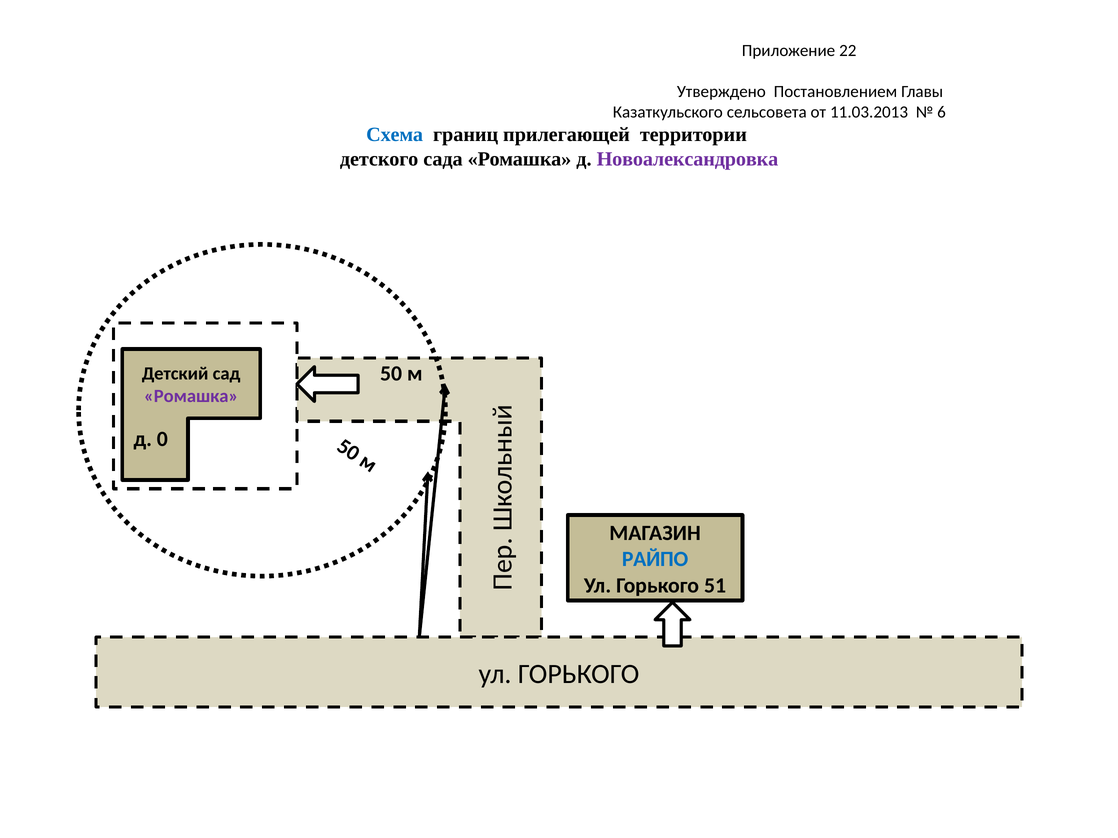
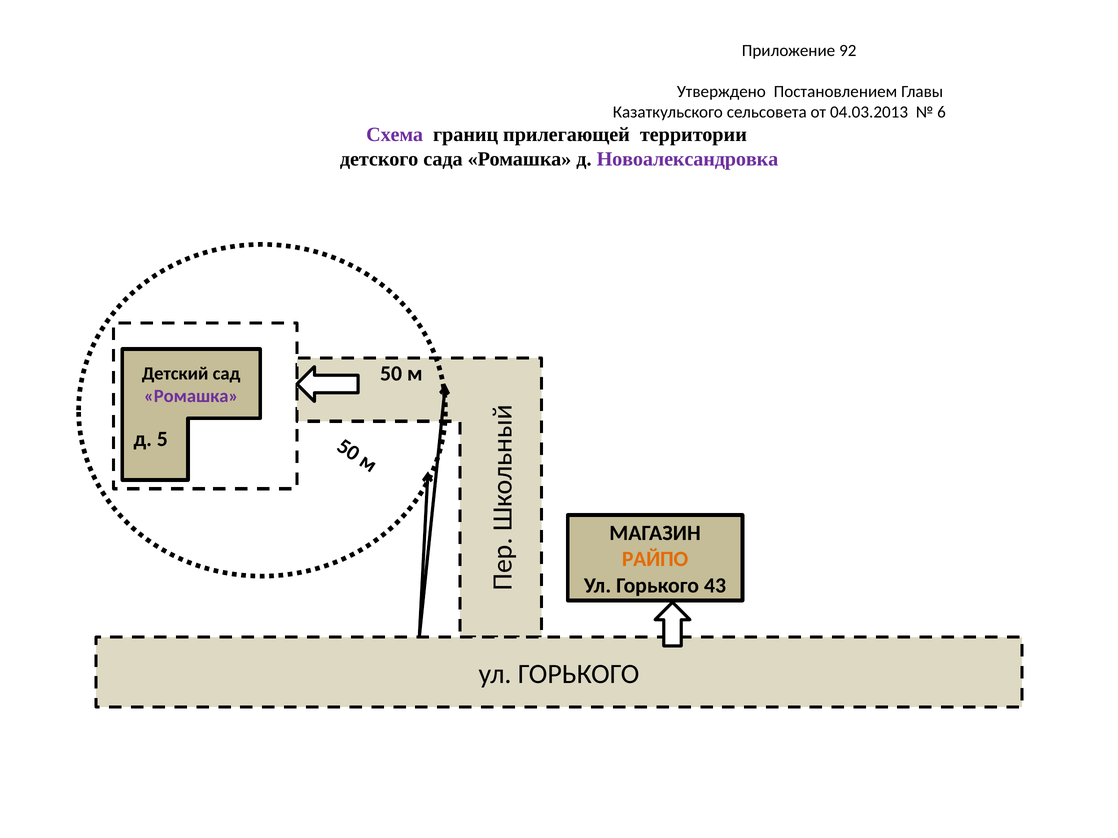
22: 22 -> 92 (848, 51)
11.03.2013: 11.03.2013 -> 04.03.2013 (869, 112)
Схема colour: blue -> purple (395, 135)
д 0: 0 -> 5 (162, 439)
РАЙПО colour: blue -> orange (655, 560)
51: 51 -> 43 (715, 586)
